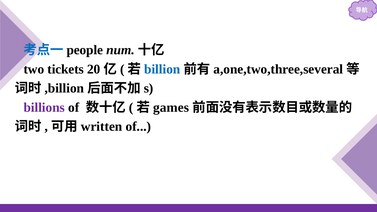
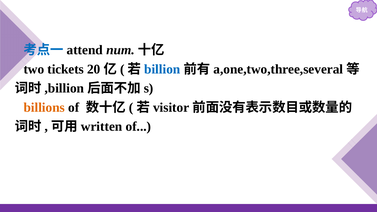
people: people -> attend (85, 50)
billions colour: purple -> orange (44, 107)
games: games -> visitor (171, 107)
